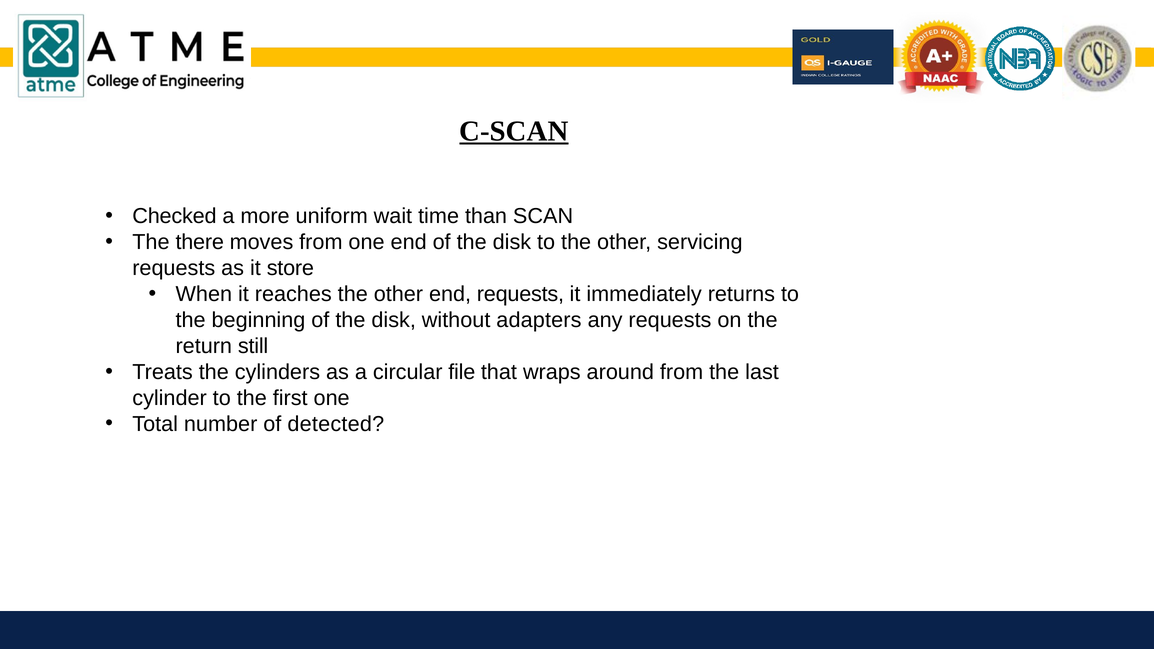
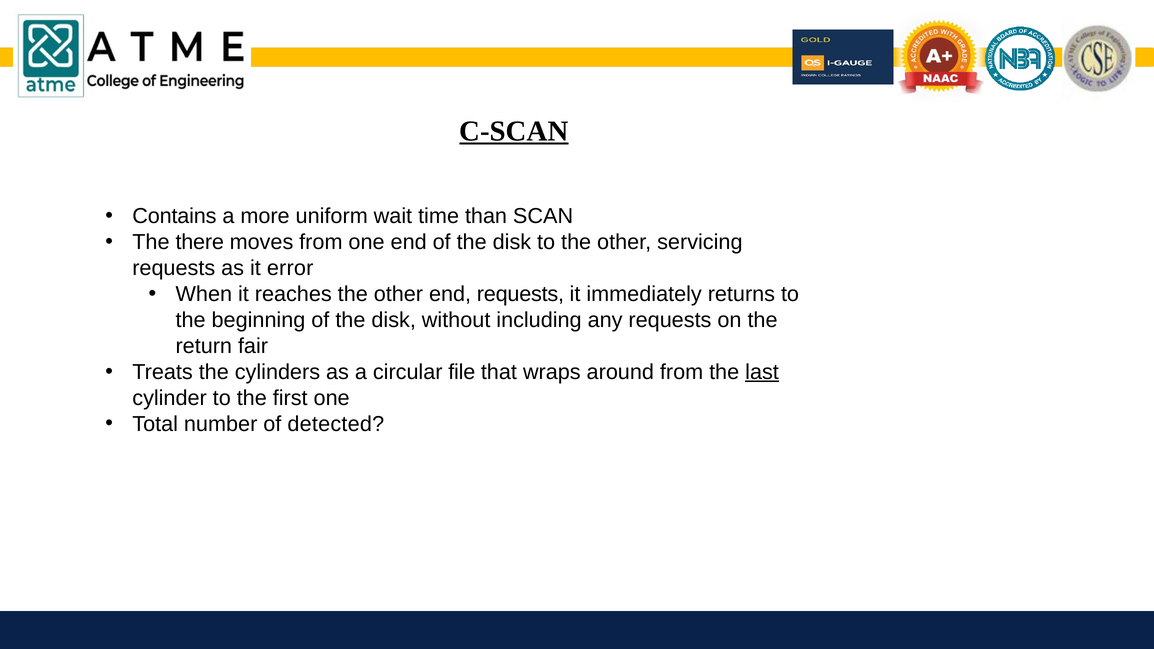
Checked: Checked -> Contains (174, 216)
store: store -> error (290, 268)
adapters: adapters -> including (539, 320)
still: still -> fair (253, 346)
last underline: none -> present (762, 372)
